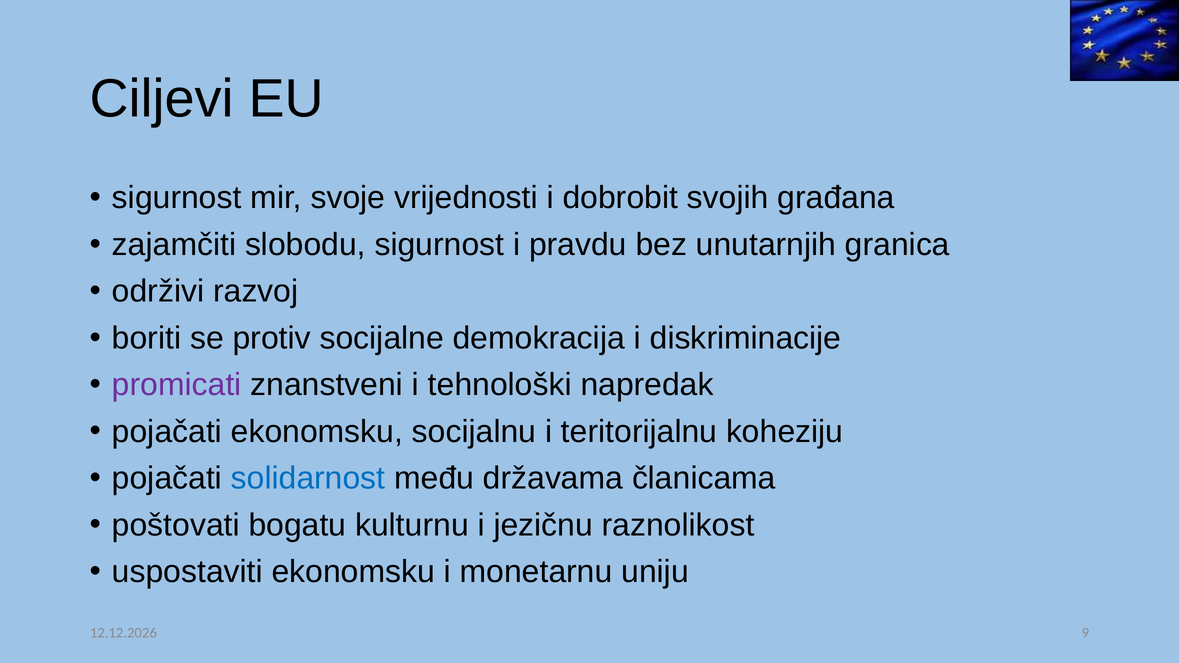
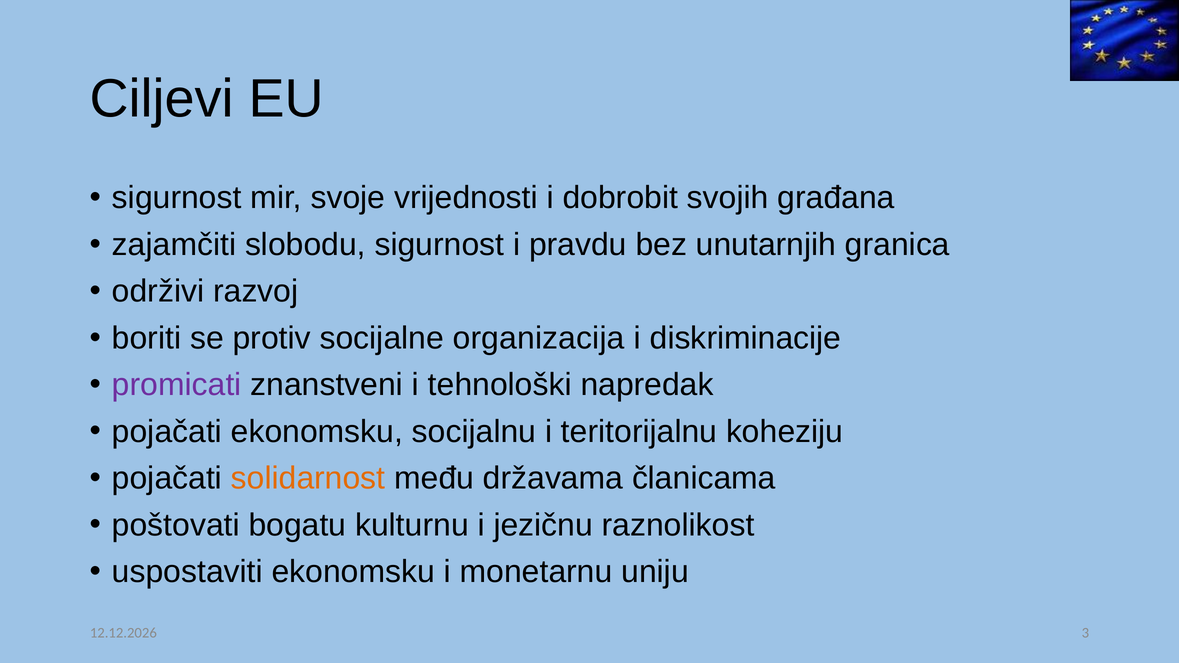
demokracija: demokracija -> organizacija (539, 338)
solidarnost colour: blue -> orange (308, 479)
9: 9 -> 3 (1085, 633)
